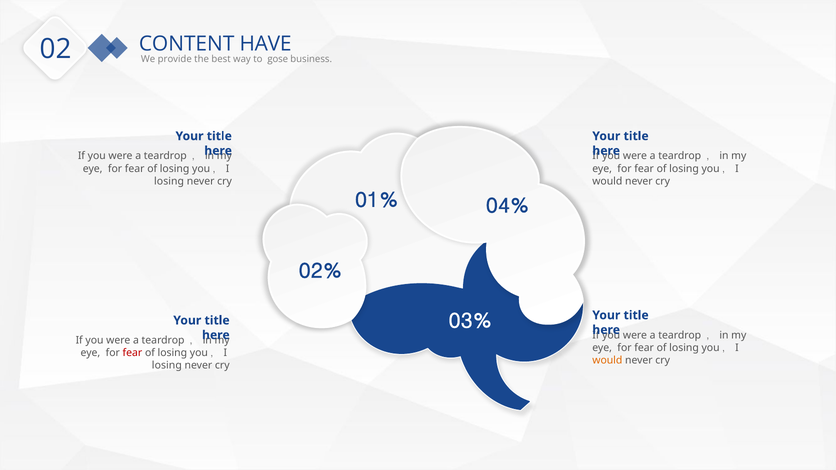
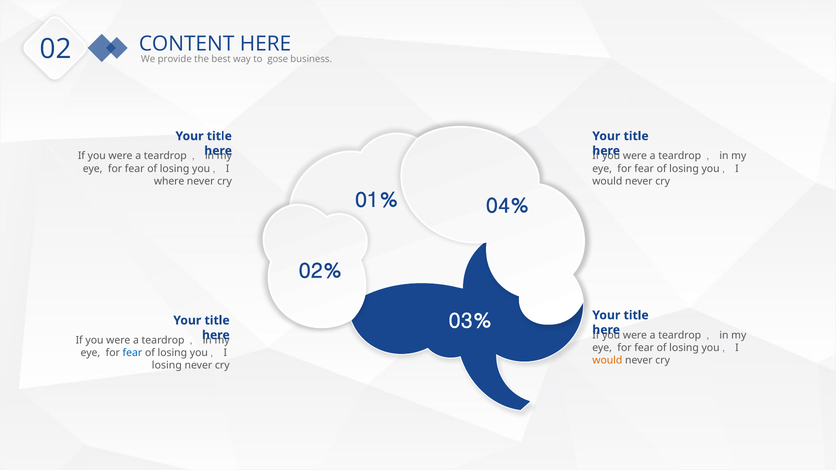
CONTENT HAVE: HAVE -> HERE (265, 44)
losing: losing -> where (169, 181)
fear colour: red -> blue (132, 353)
